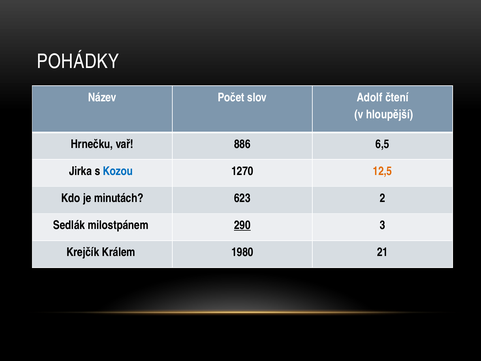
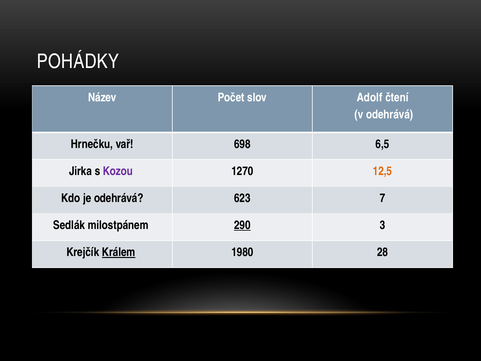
v hloupější: hloupější -> odehrává (390, 114)
886: 886 -> 698 (242, 144)
Kozou colour: blue -> purple (118, 171)
je minutách: minutách -> odehrává (119, 198)
2: 2 -> 7 (383, 198)
Králem underline: none -> present (119, 252)
21: 21 -> 28 (383, 252)
